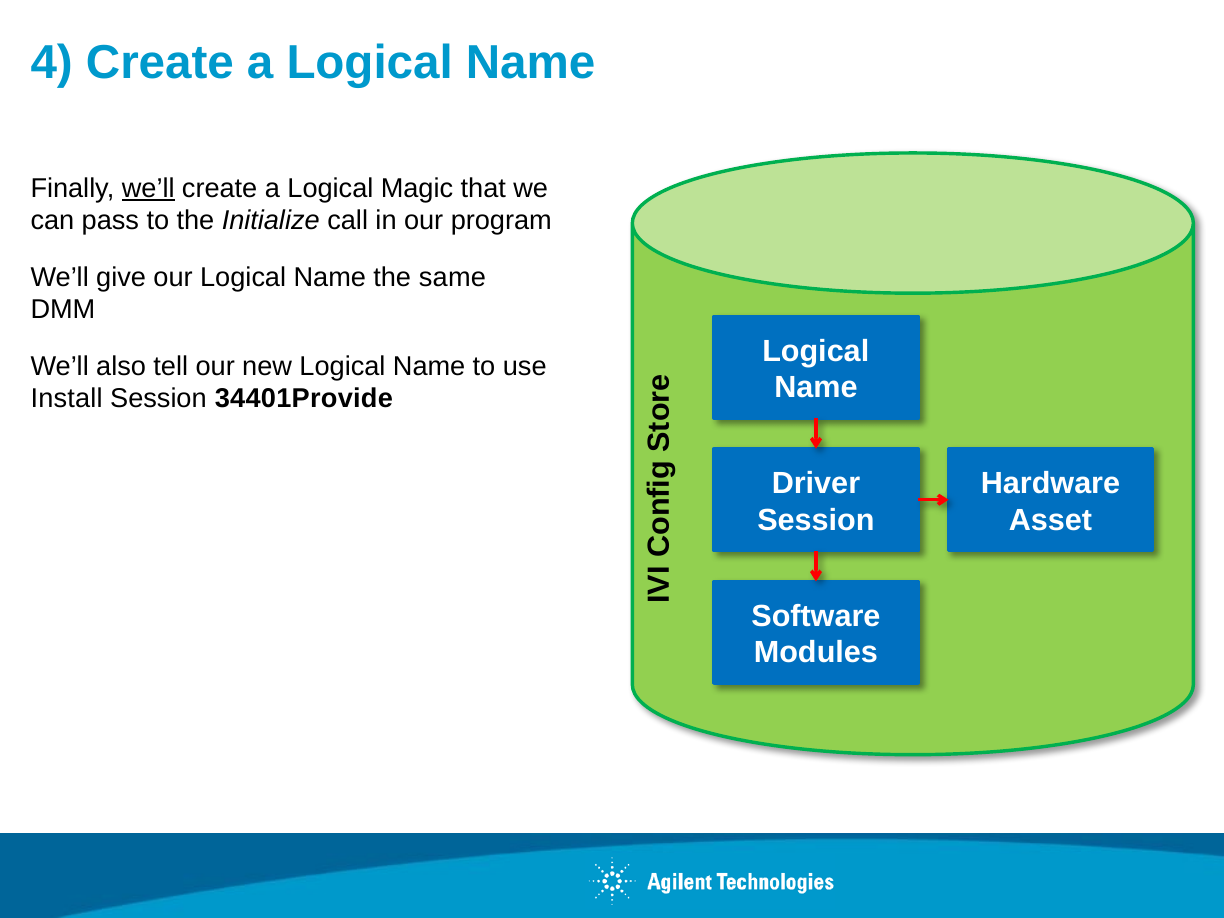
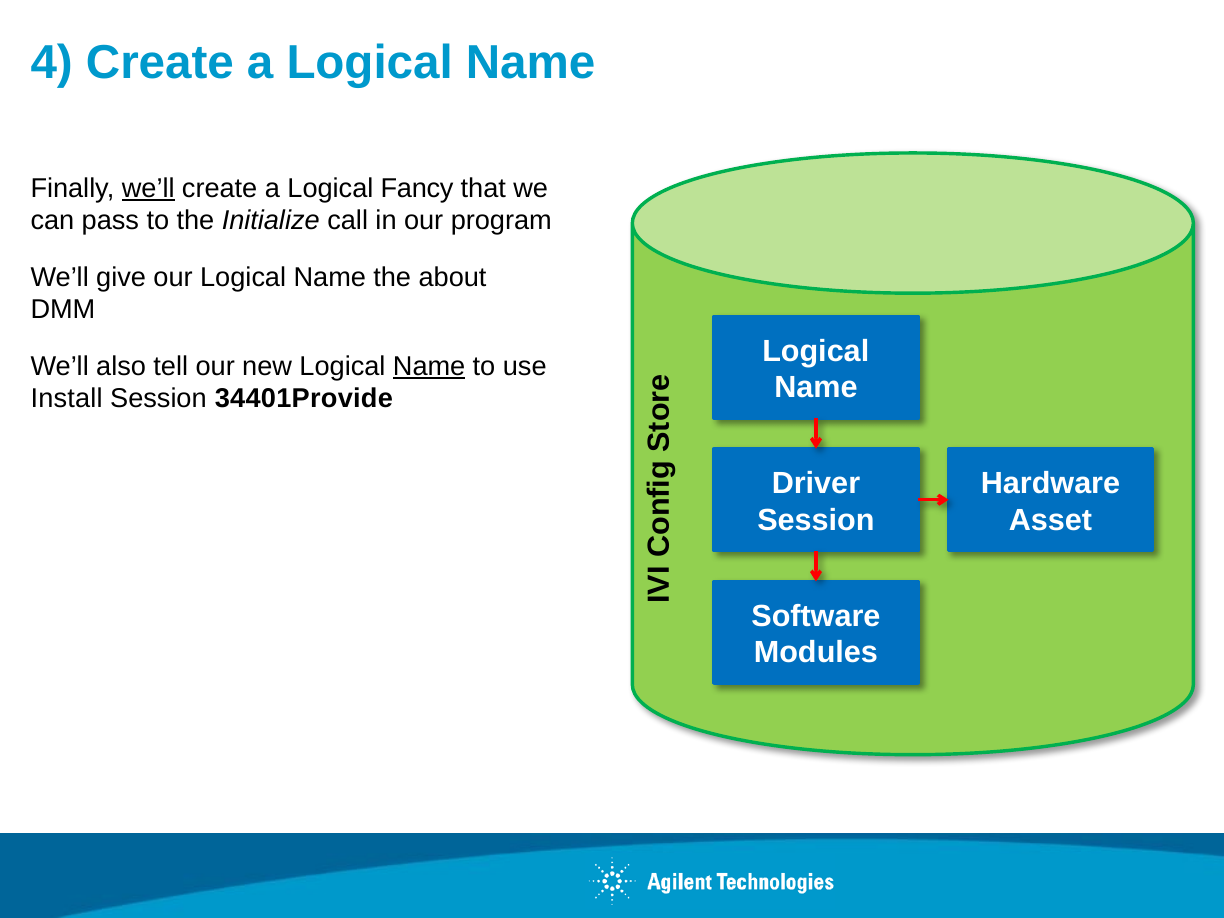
Magic: Magic -> Fancy (417, 188)
same: same -> about (453, 277)
Name underline: none -> present (429, 366)
